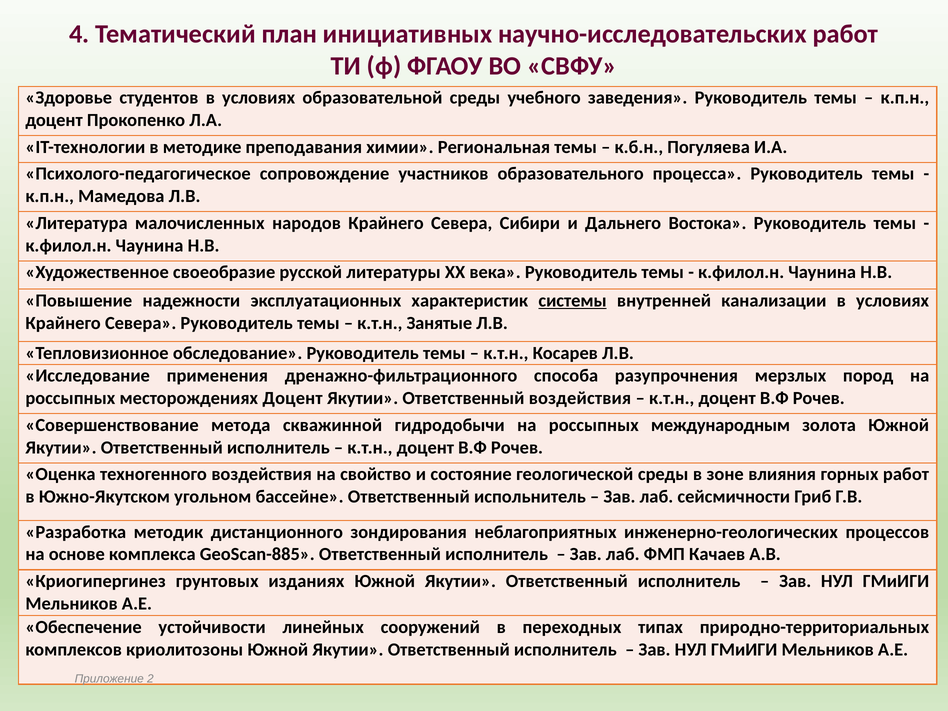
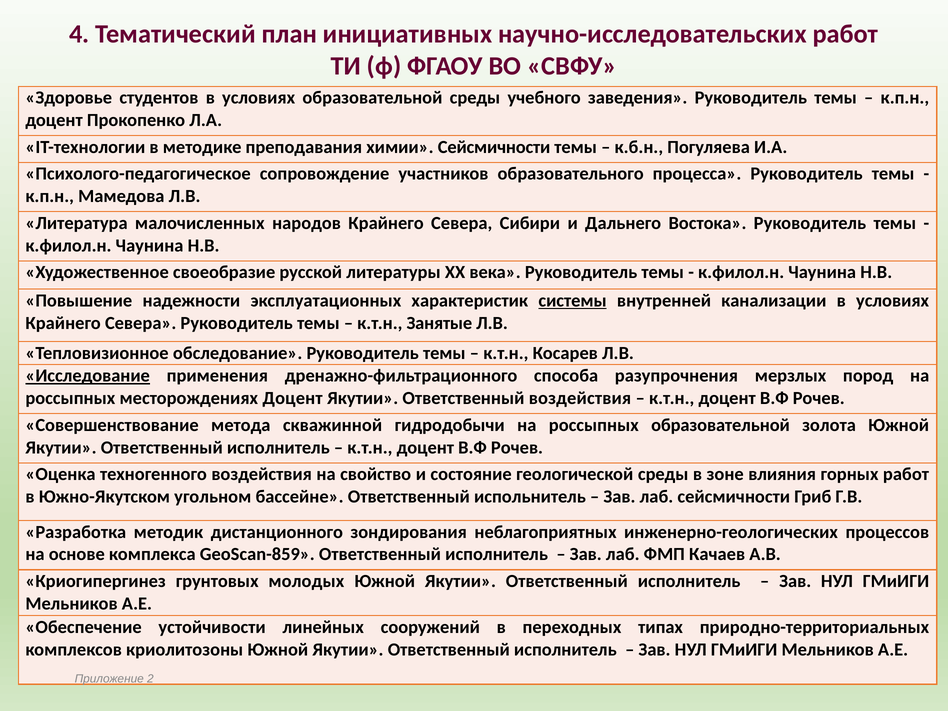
химии Региональная: Региональная -> Сейсмичности (494, 147)
Исследование underline: none -> present (88, 376)
россыпных международным: международным -> образовательной (720, 425)
GeoScan-885: GeoScan-885 -> GeoScan-859 (257, 554)
изданиях: изданиях -> молодых (306, 581)
